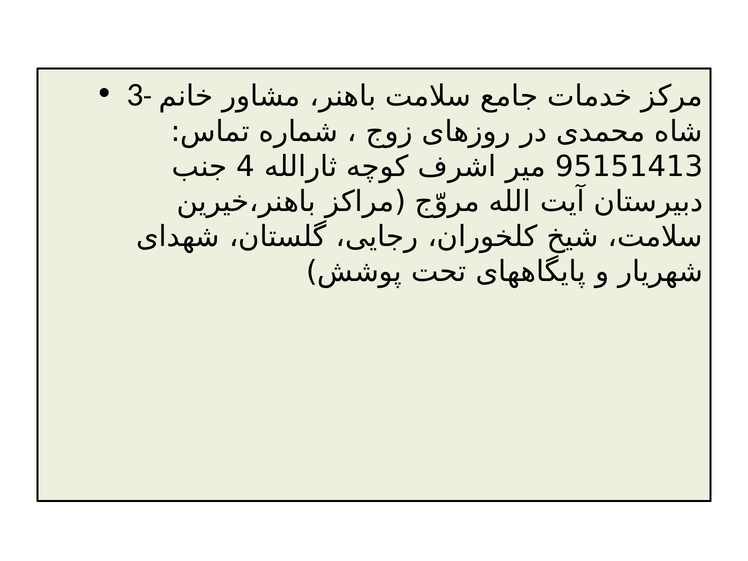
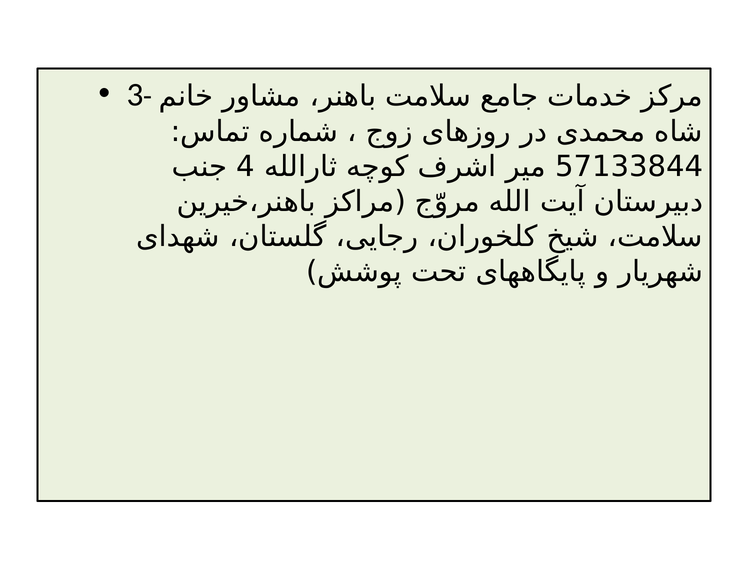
95151413: 95151413 -> 57133844 (629, 167)
